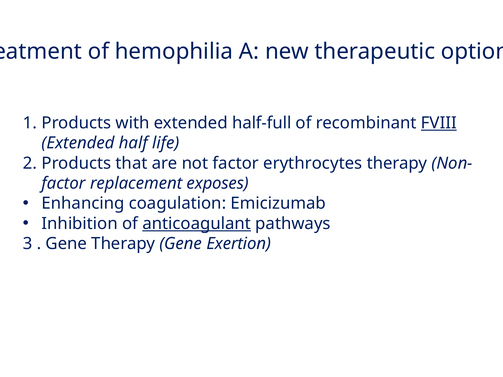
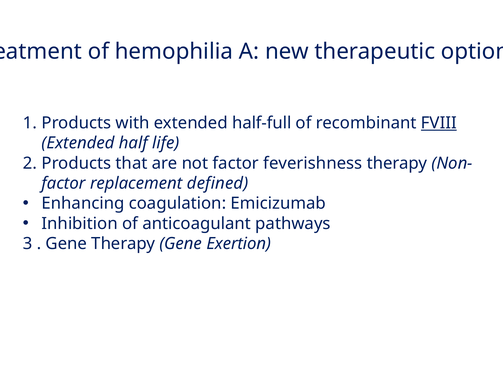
erythrocytes: erythrocytes -> feverishness (313, 163)
exposes: exposes -> defined (218, 183)
anticoagulant underline: present -> none (197, 224)
